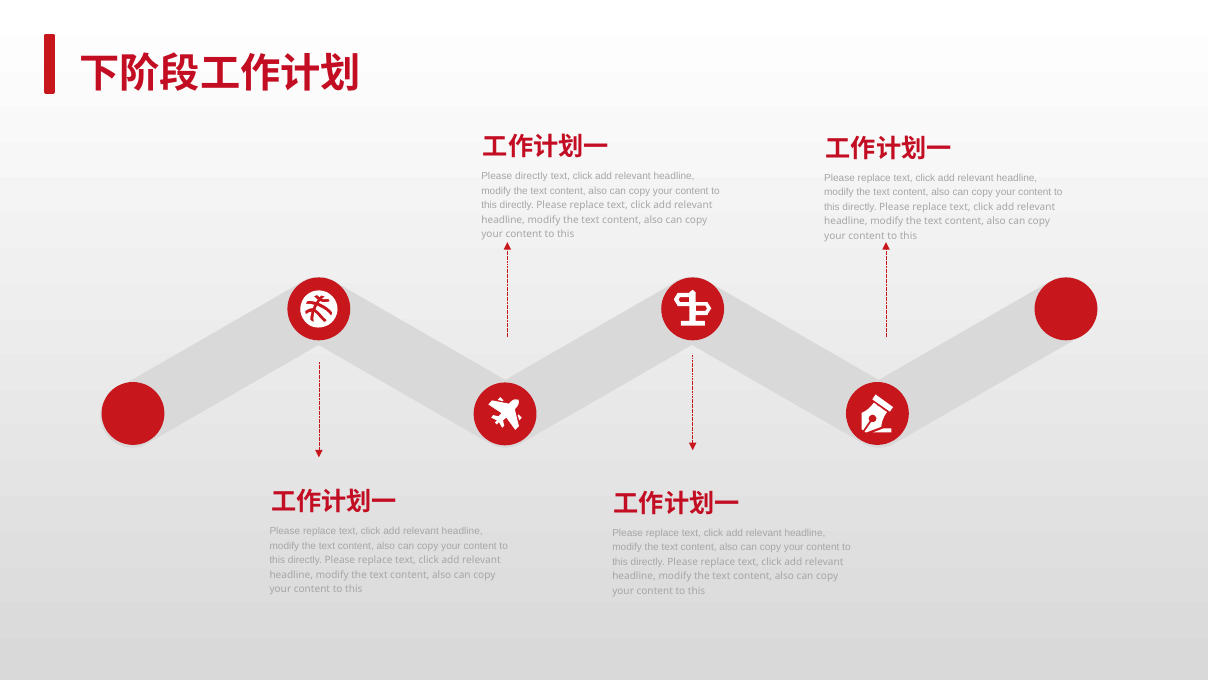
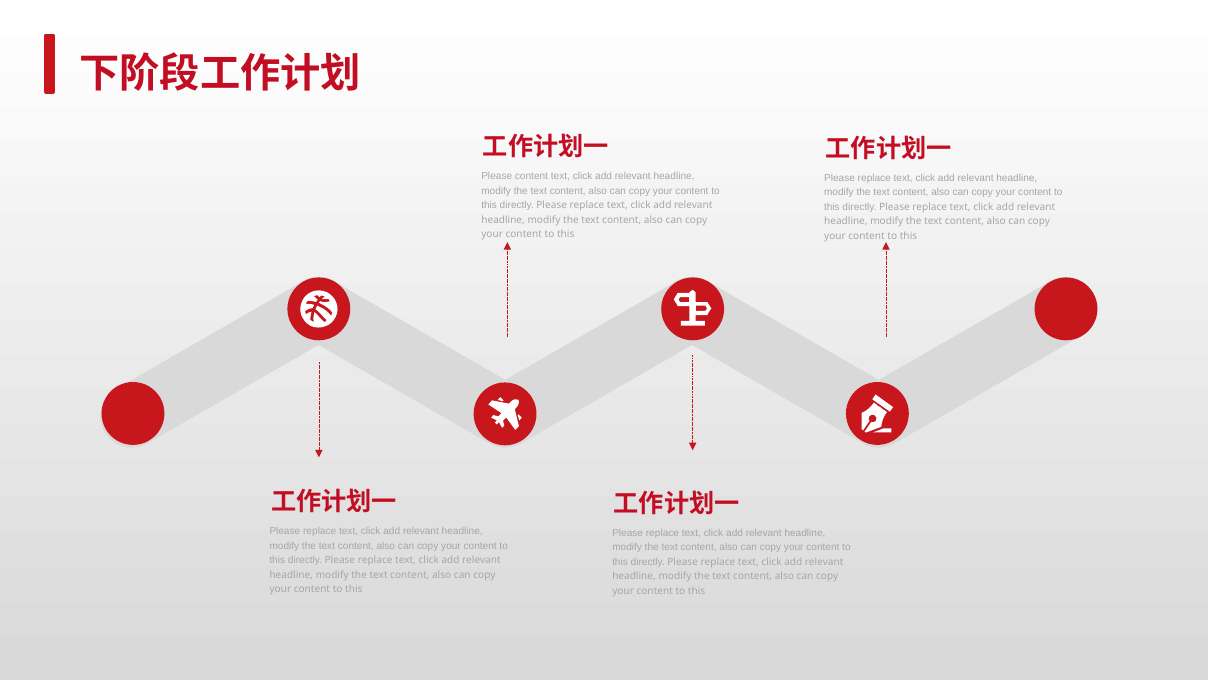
Please directly: directly -> content (531, 176)
